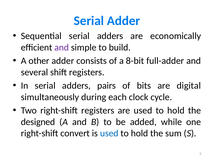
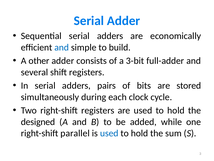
and colour: purple -> blue (62, 47)
8-bit: 8-bit -> 3-bit (135, 61)
digital: digital -> stored (189, 85)
convert: convert -> parallel (75, 133)
